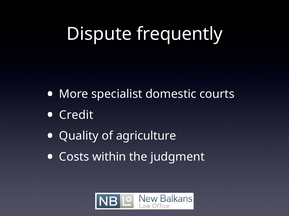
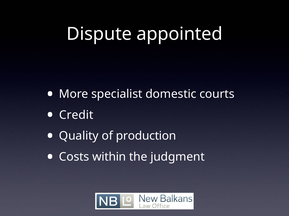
frequently: frequently -> appointed (180, 34)
agriculture: agriculture -> production (146, 136)
